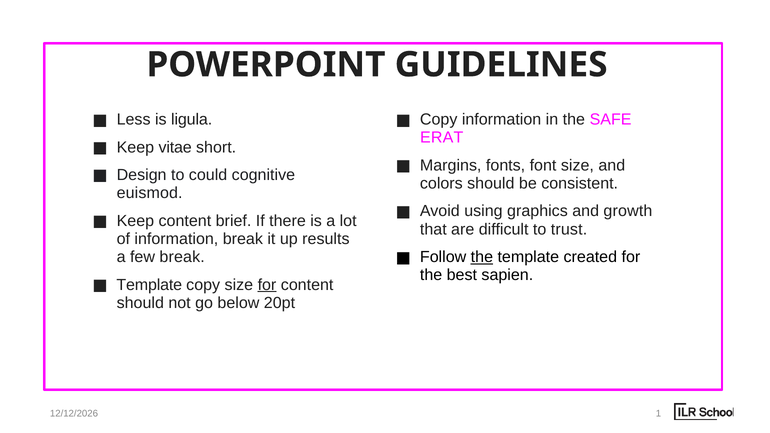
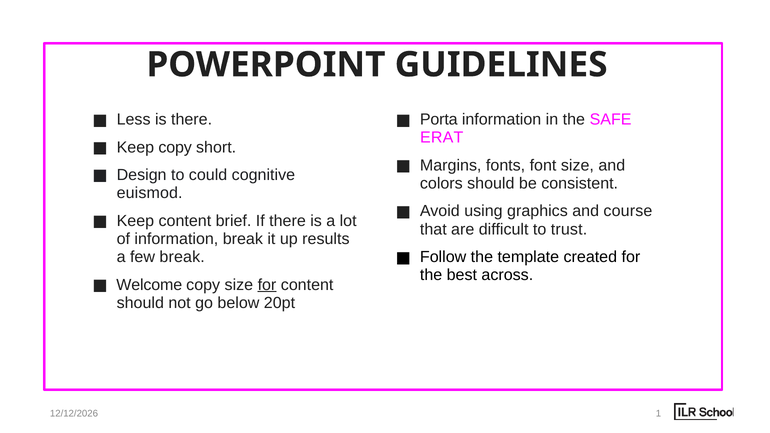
is ligula: ligula -> there (192, 120)
Copy: Copy -> Porta (439, 120)
Keep vitae: vitae -> copy (175, 147)
growth: growth -> course (628, 211)
the underline: present -> none (482, 257)
sapien: sapien -> across (507, 275)
Template: Template -> Welcome (149, 285)
